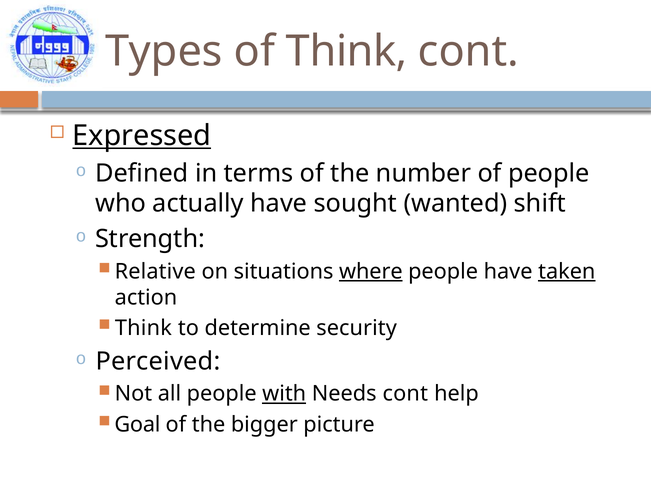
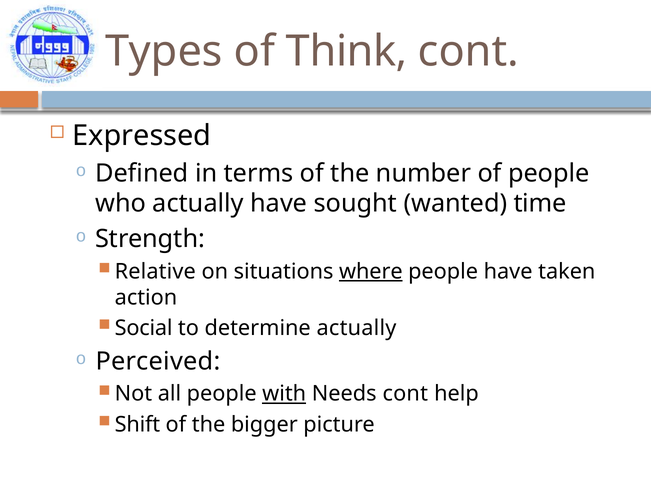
Expressed underline: present -> none (142, 136)
shift: shift -> time (540, 204)
taken underline: present -> none (567, 272)
Think: Think -> Social (144, 328)
determine security: security -> actually (357, 328)
Goal: Goal -> Shift (137, 425)
